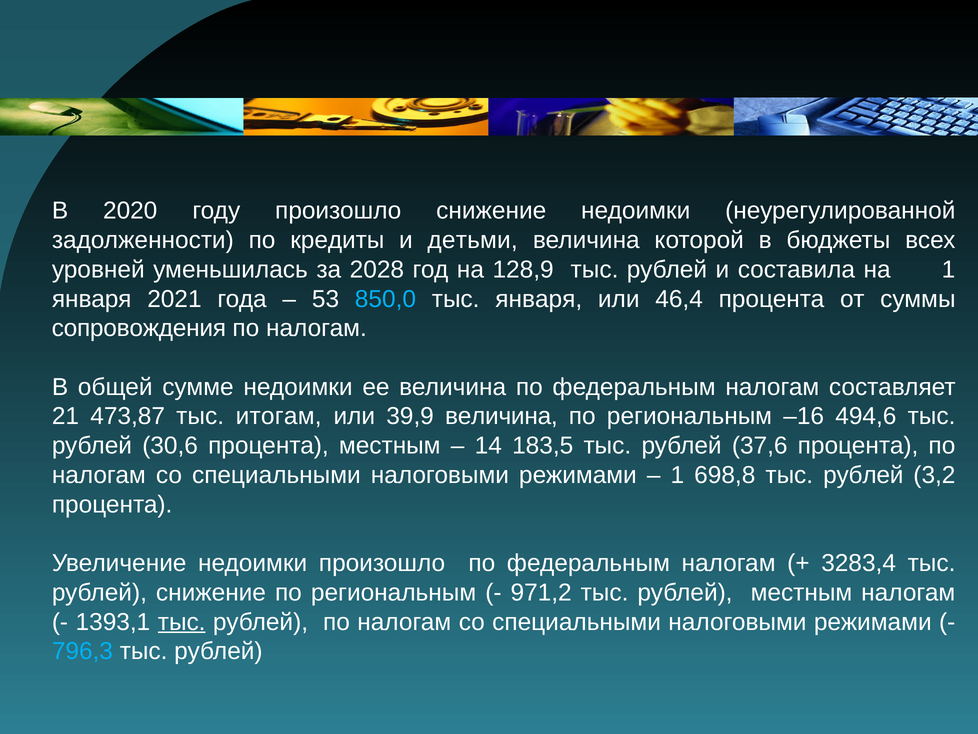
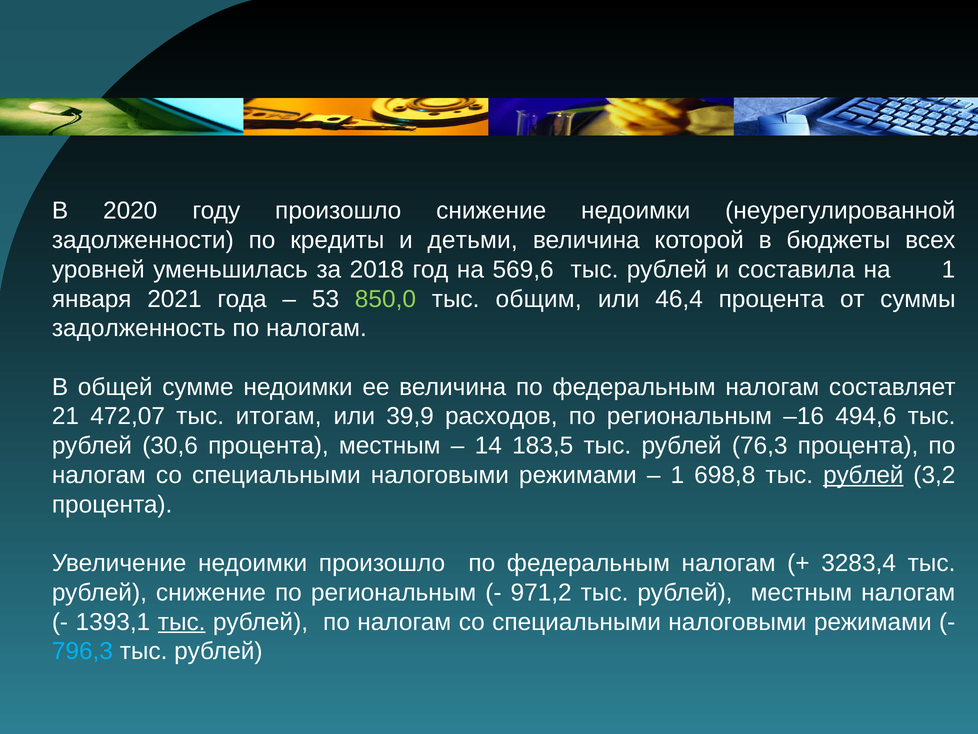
2028: 2028 -> 2018 (377, 269)
128,9: 128,9 -> 569,6 (523, 269)
850,0 colour: light blue -> light green (385, 299)
тыс января: января -> общим (539, 299)
сопровождения: сопровождения -> задолженность (139, 328)
473,87: 473,87 -> 472,07 (128, 416)
39,9 величина: величина -> расходов (501, 416)
37,6: 37,6 -> 76,3 (760, 445)
рублей underline: none -> present (863, 475)
